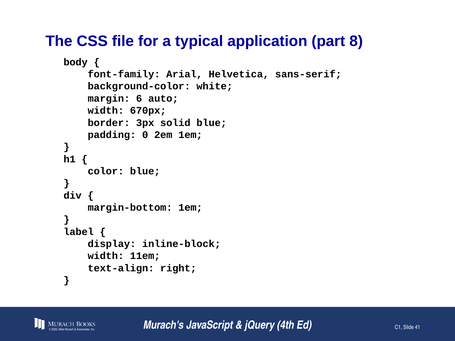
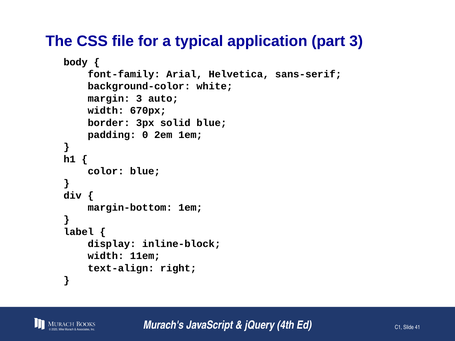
part 8: 8 -> 3 (356, 41)
margin 6: 6 -> 3 (139, 99)
